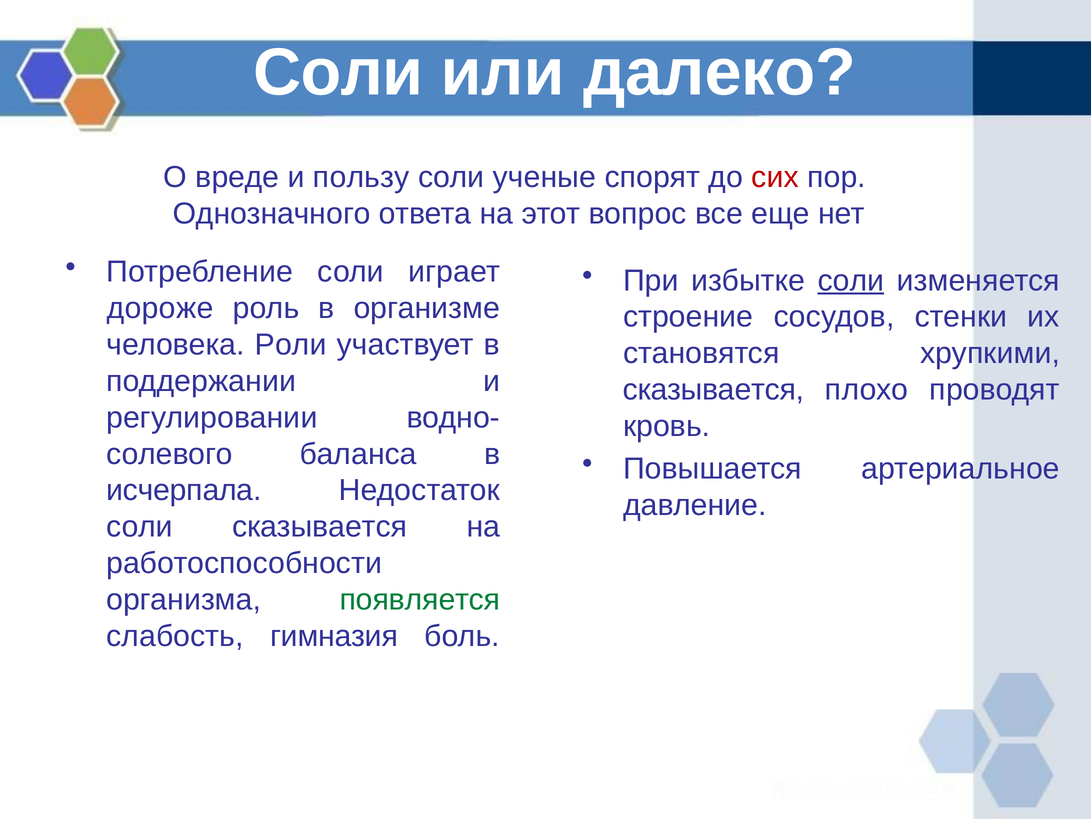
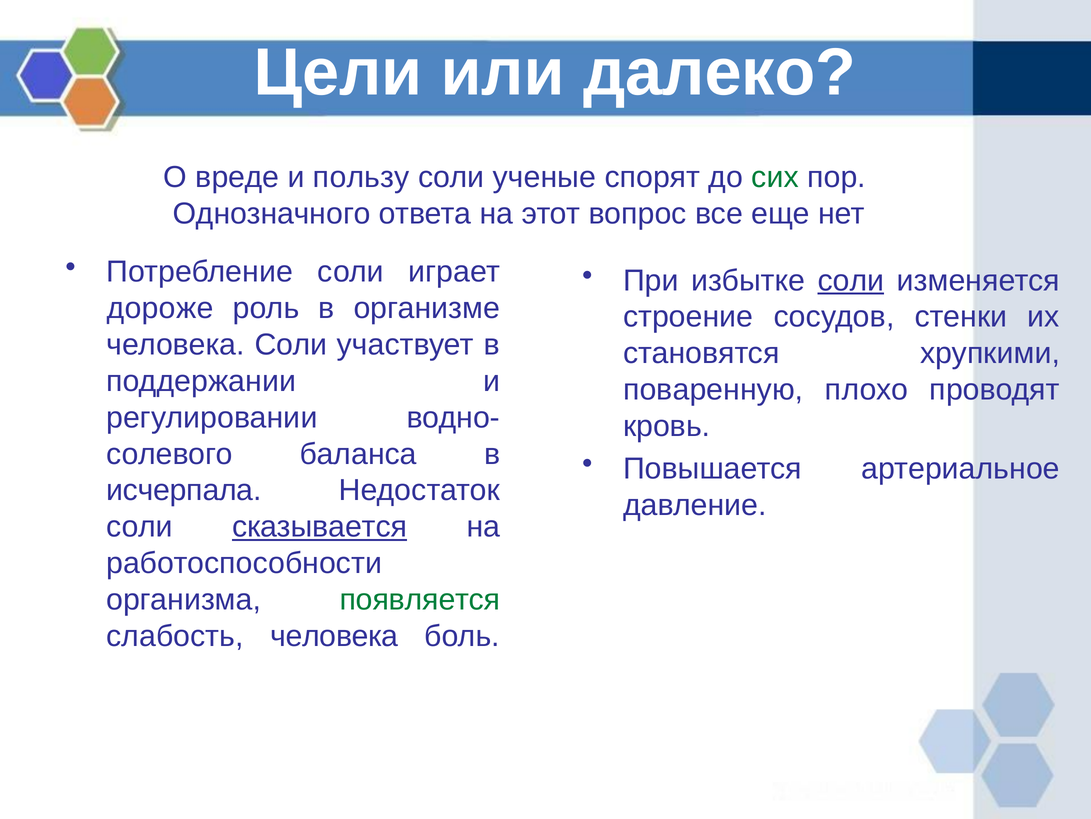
Соли: Соли -> Цели (338, 73)
сих colour: red -> green (775, 177)
человека Роли: Роли -> Соли (291, 344)
сказывается: сказывается -> поваренную (713, 389)
сказывается underline: none -> present (320, 526)
слабость гимназия: гимназия -> человека (334, 635)
